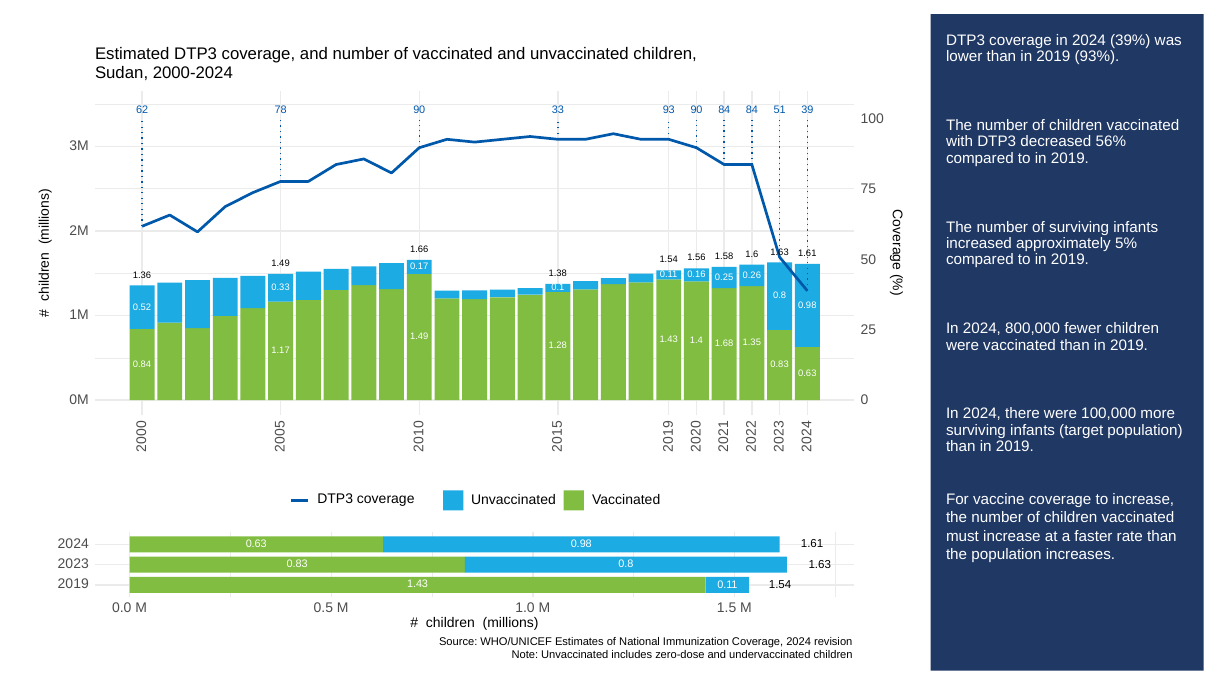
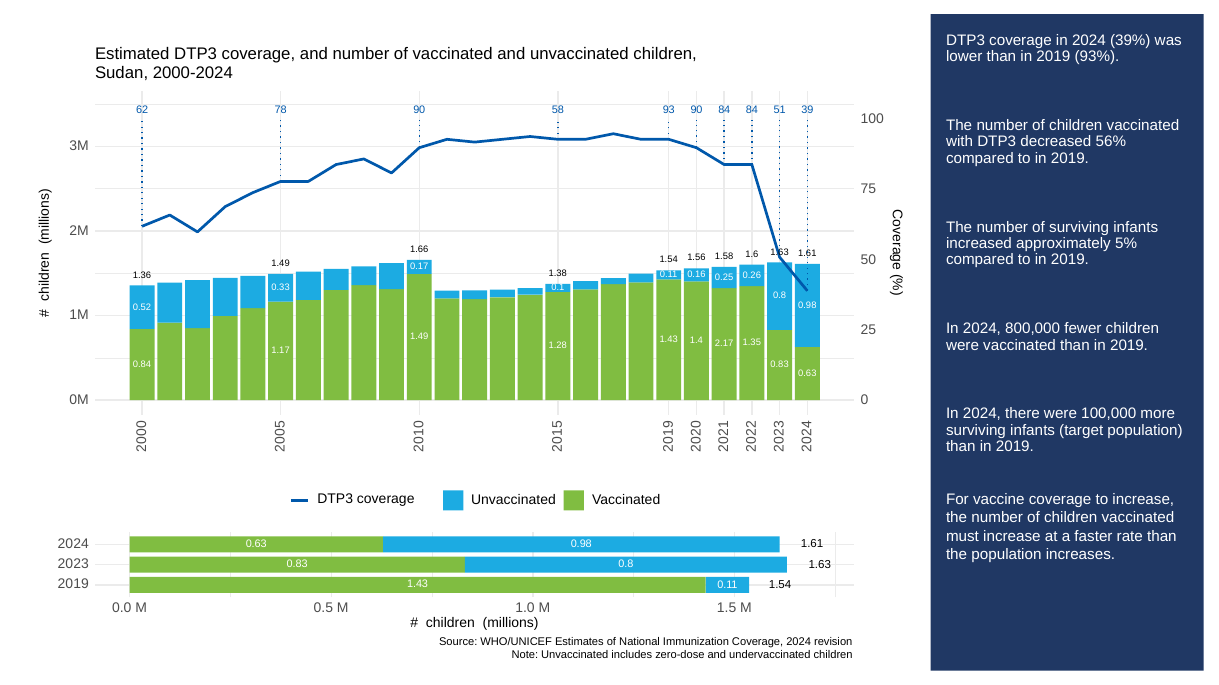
33: 33 -> 58 (558, 110)
1.68: 1.68 -> 2.17 (724, 344)
